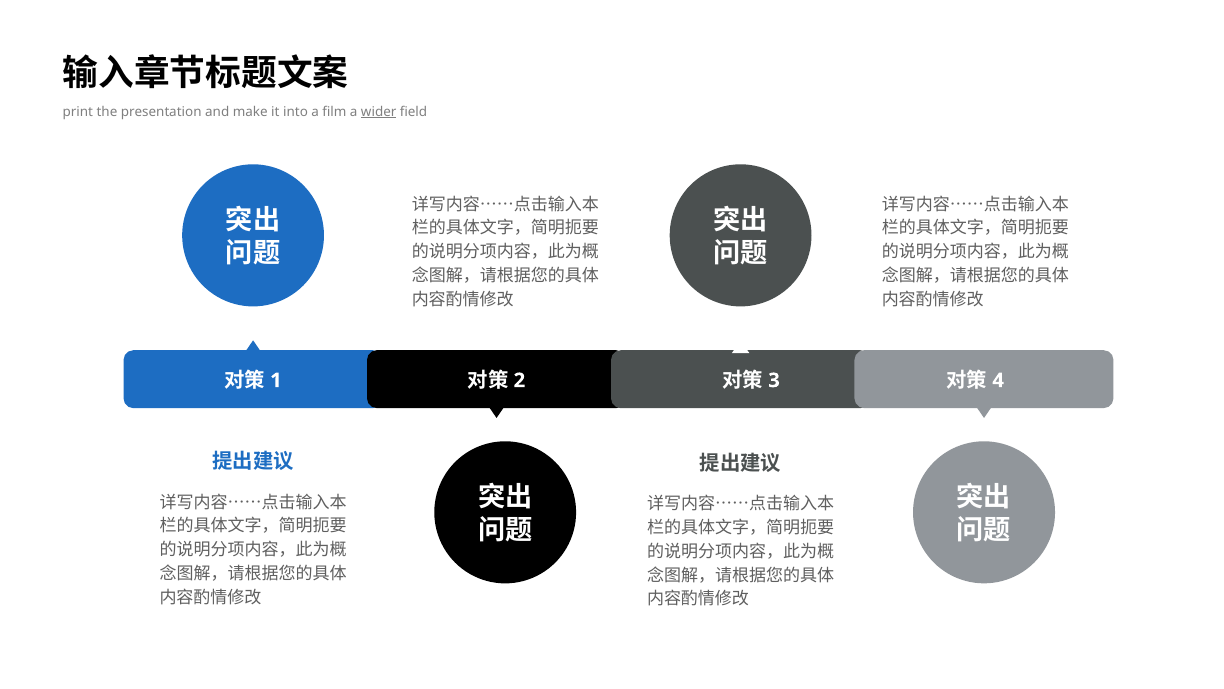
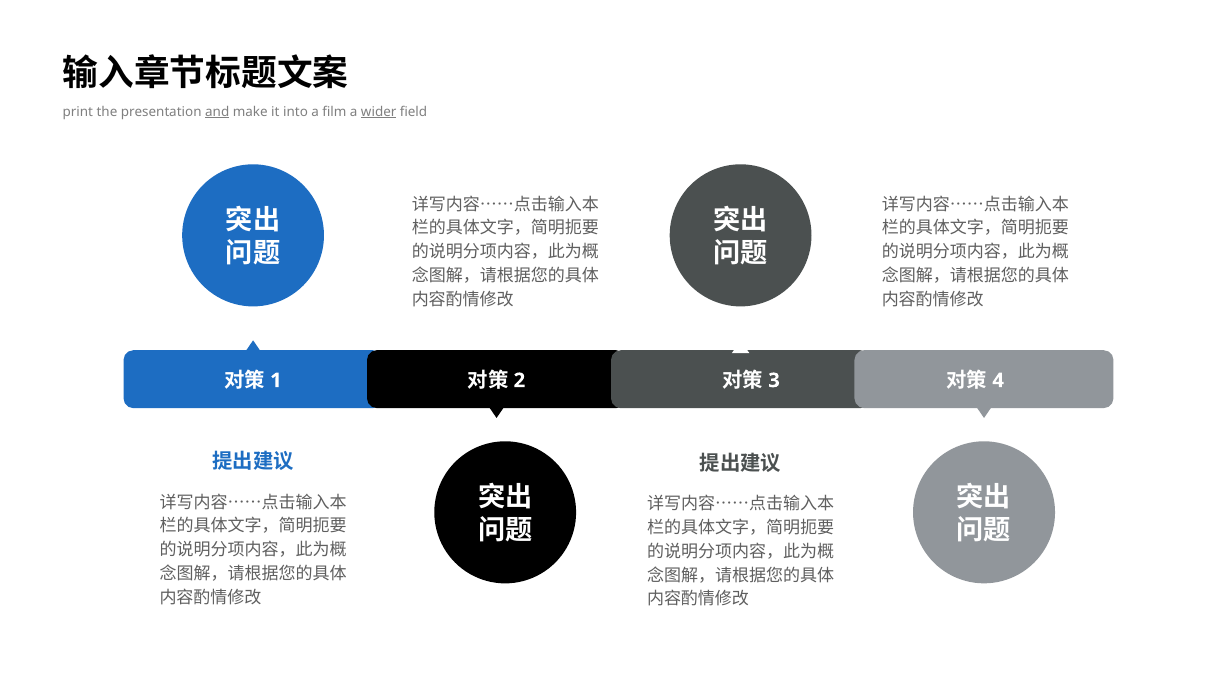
and underline: none -> present (217, 112)
